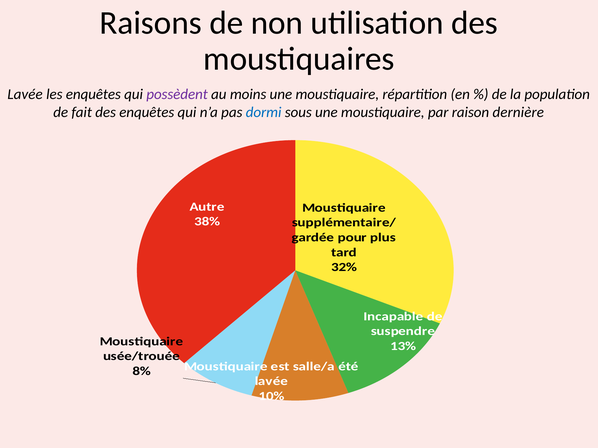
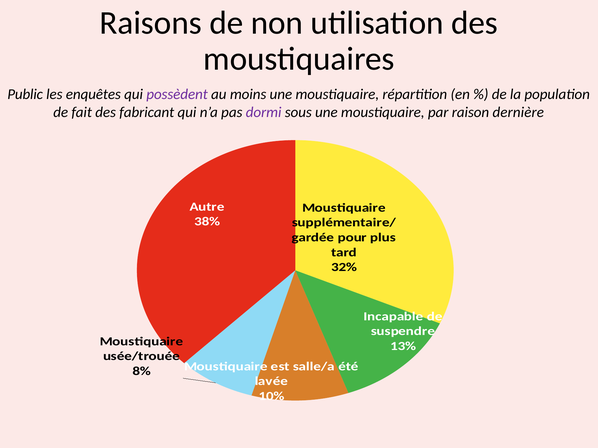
Lavée: Lavée -> Public (25, 94)
des enquêtes: enquêtes -> fabricant (147, 112)
dormi colour: blue -> purple (264, 112)
